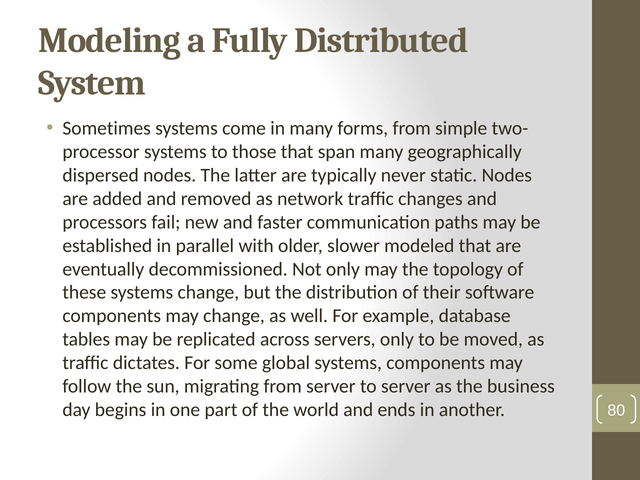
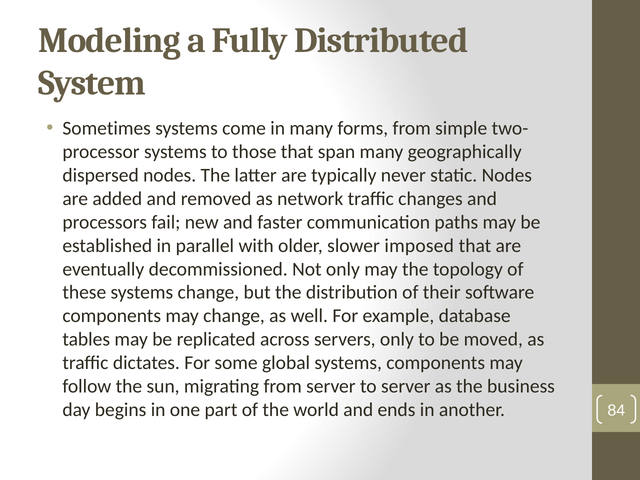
modeled: modeled -> imposed (419, 246)
80: 80 -> 84 (616, 410)
